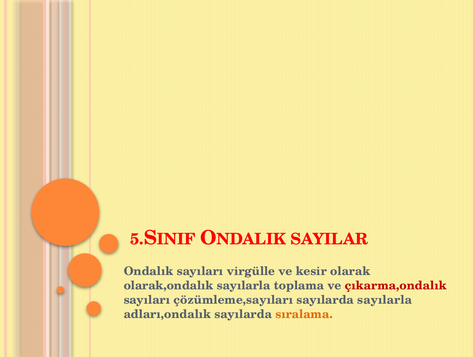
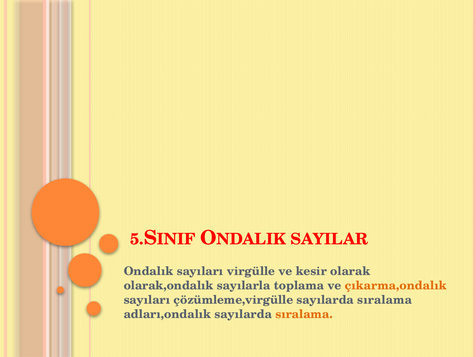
çıkarma,ondalık colour: red -> orange (396, 286)
çözümleme,sayıları: çözümleme,sayıları -> çözümleme,virgülle (233, 300)
sayılarla: sayılarla -> sıralama (385, 300)
